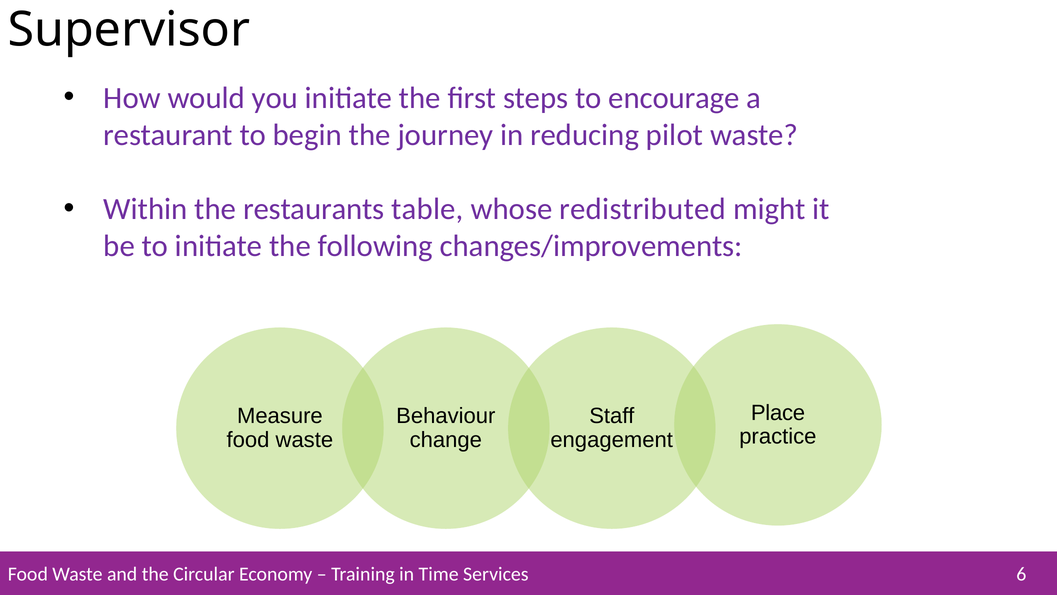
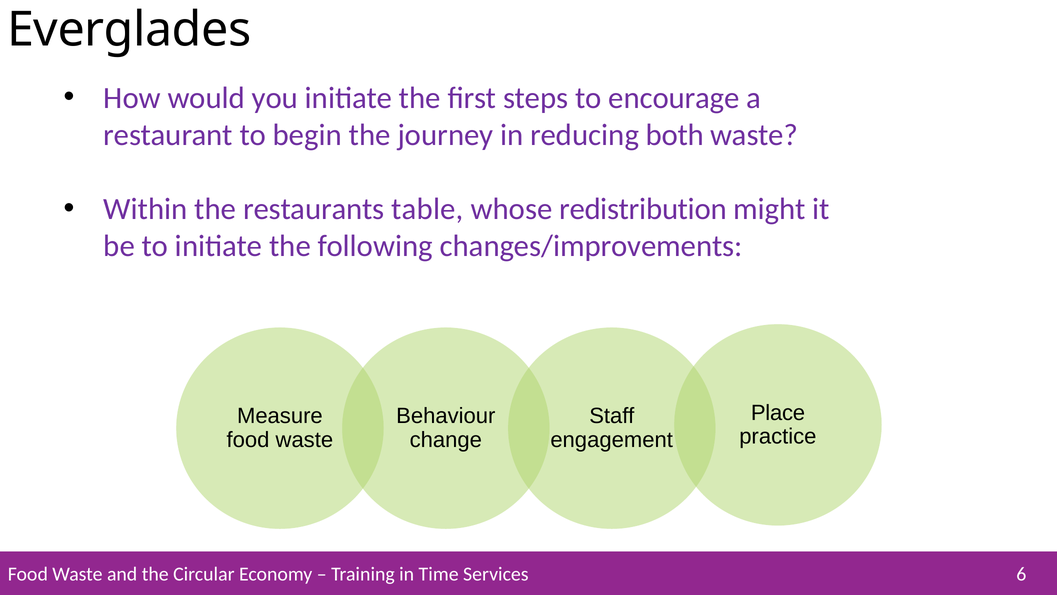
Supervisor: Supervisor -> Everglades (129, 30)
pilot: pilot -> both (675, 135)
redistributed: redistributed -> redistribution (643, 209)
